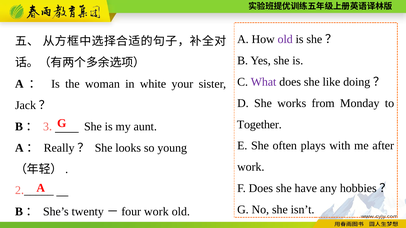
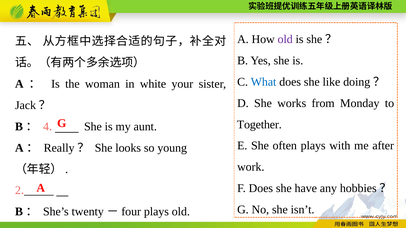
What colour: purple -> blue (264, 82)
3: 3 -> 4 (46, 127)
work: work -> plays (156, 212)
